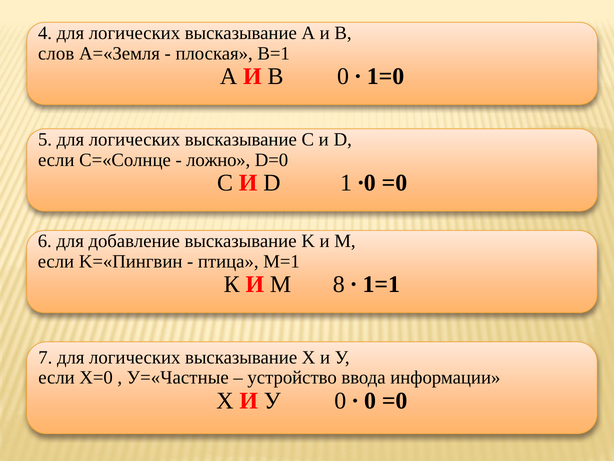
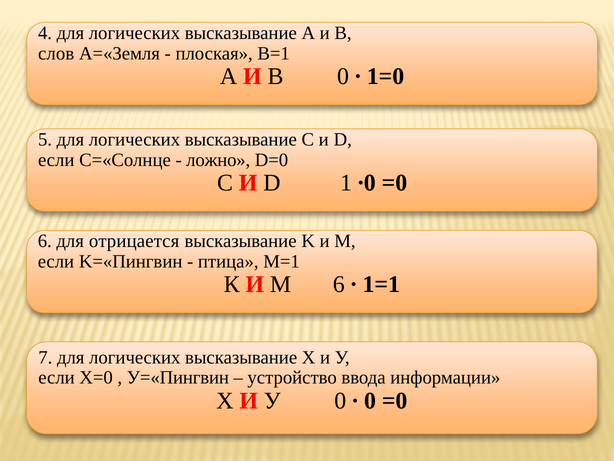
добавление: добавление -> отрицается (134, 241)
М 8: 8 -> 6 (339, 284)
У=«Частные: У=«Частные -> У=«Пингвин (178, 377)
